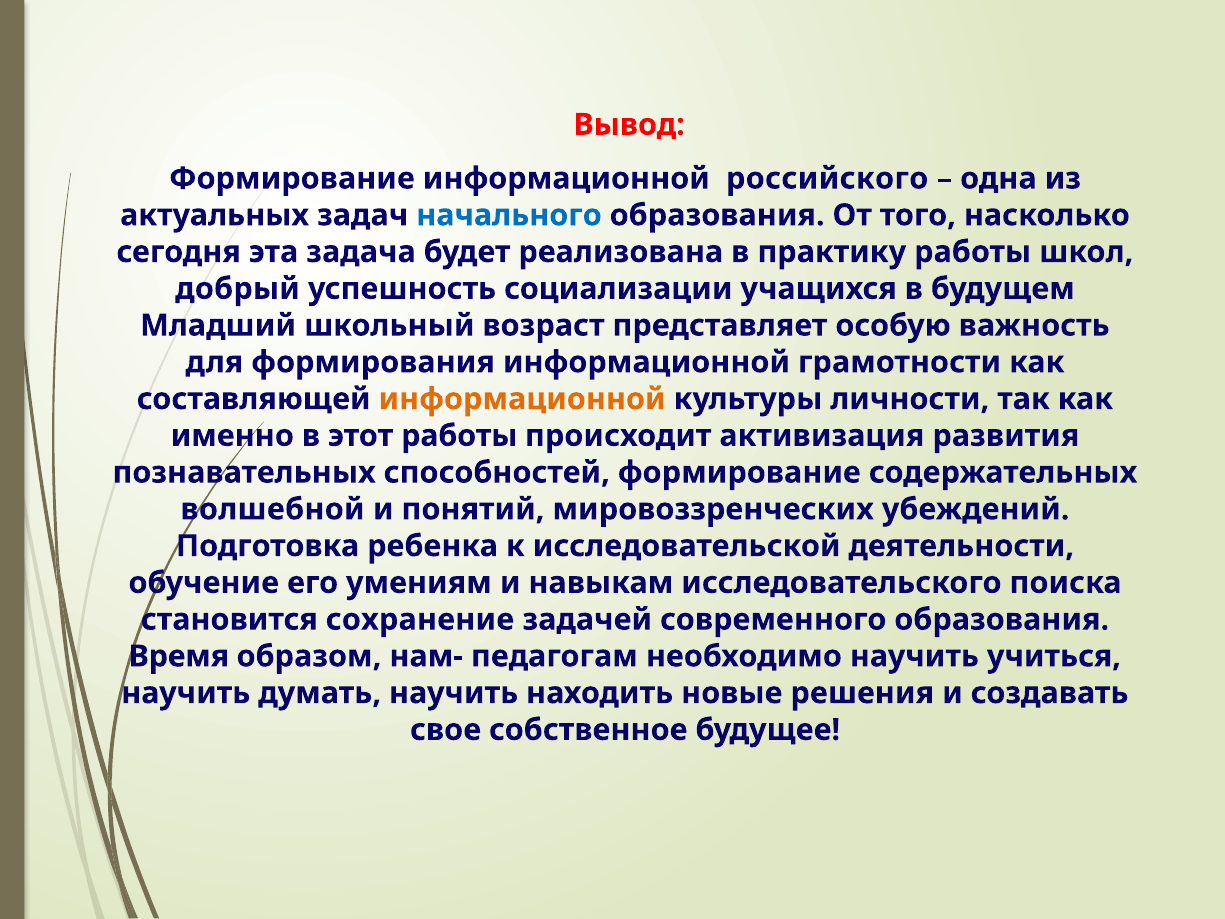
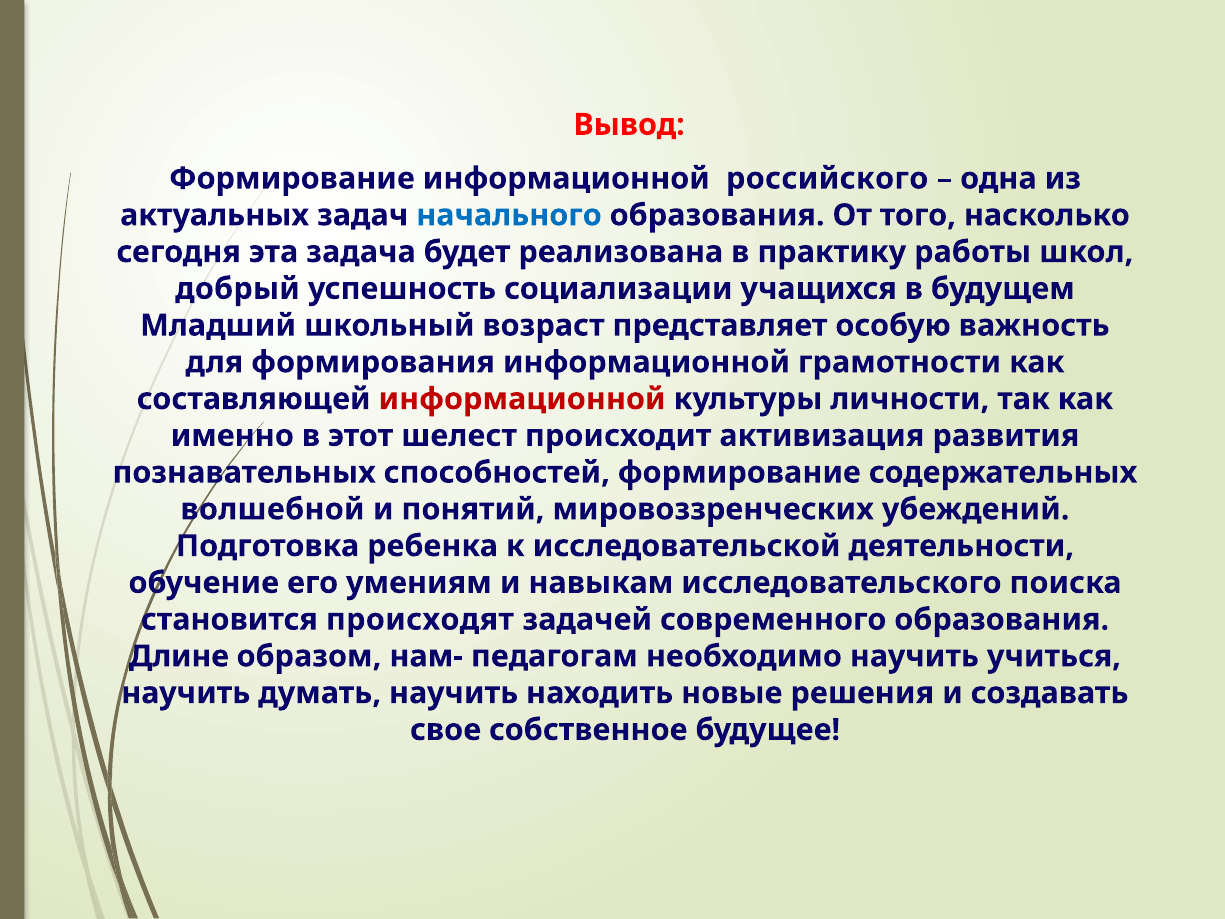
информационной colour: orange -> red (522, 399)
этот работы: работы -> шелест (459, 436)
сохранение: сохранение -> происходят (420, 619)
Время: Время -> Длине (179, 656)
